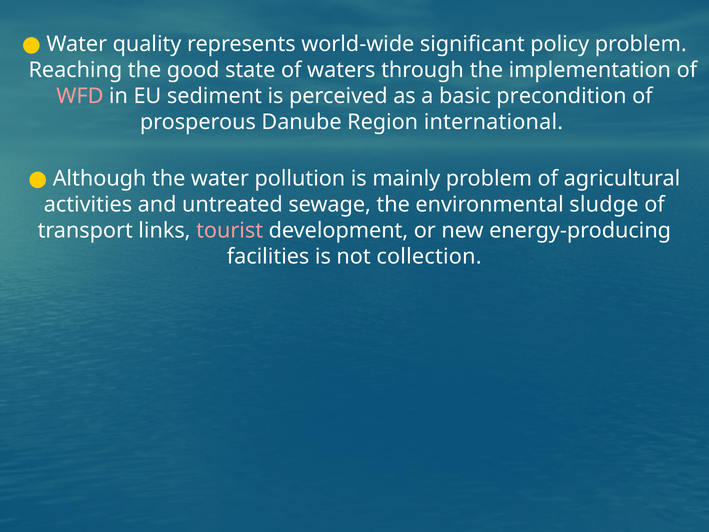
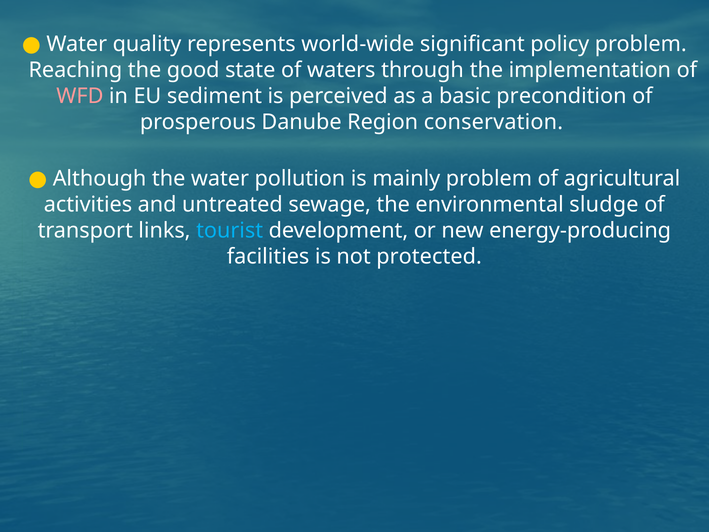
international: international -> conservation (493, 122)
tourist colour: pink -> light blue (230, 230)
collection: collection -> protected (429, 256)
